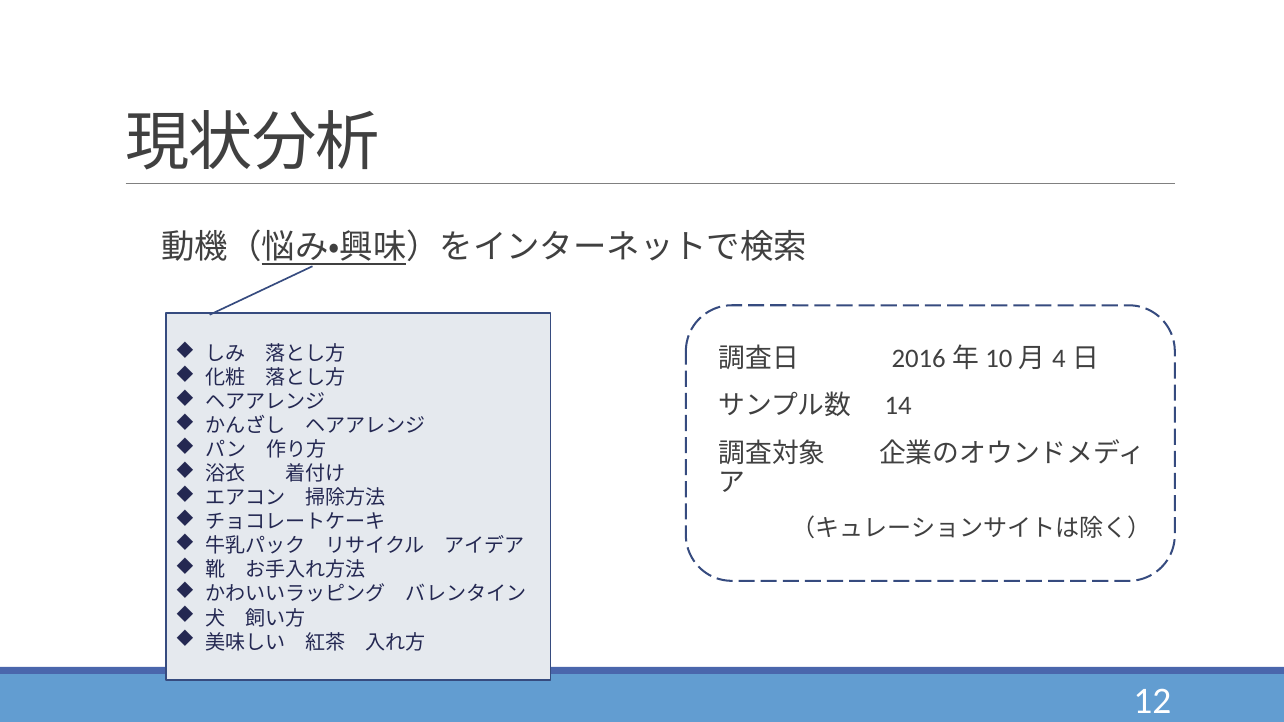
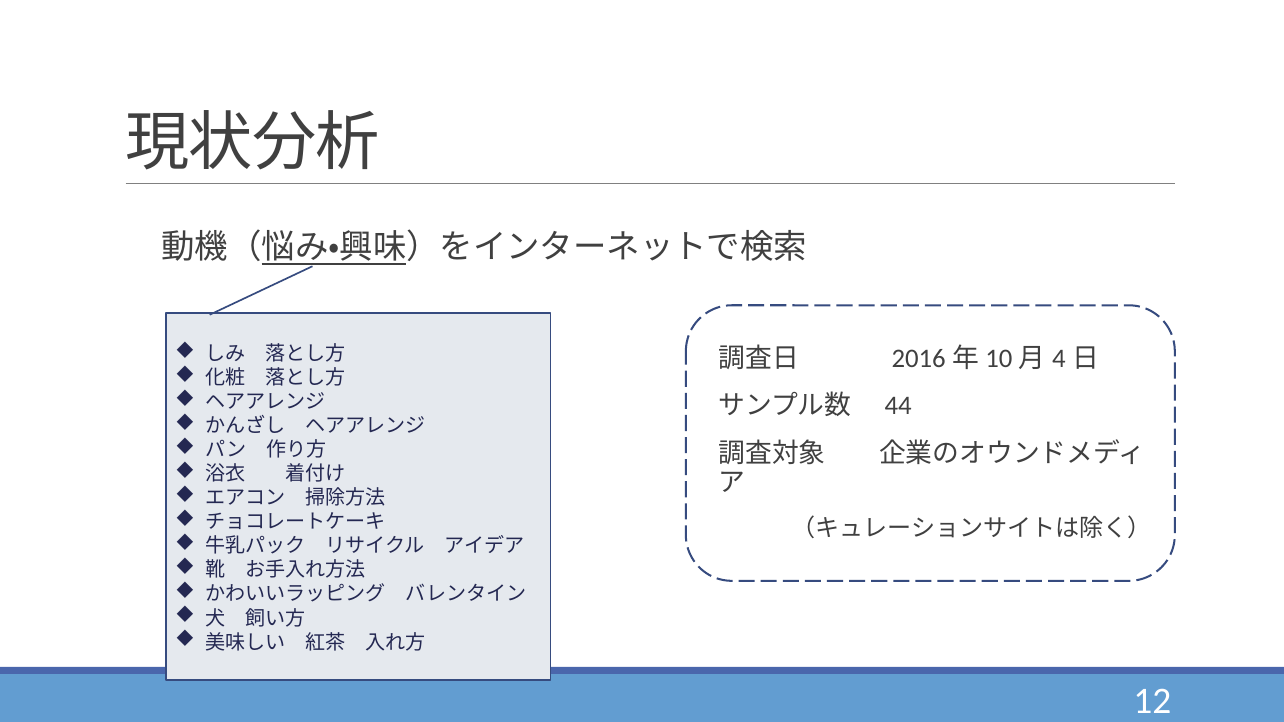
14: 14 -> 44 (898, 406)
